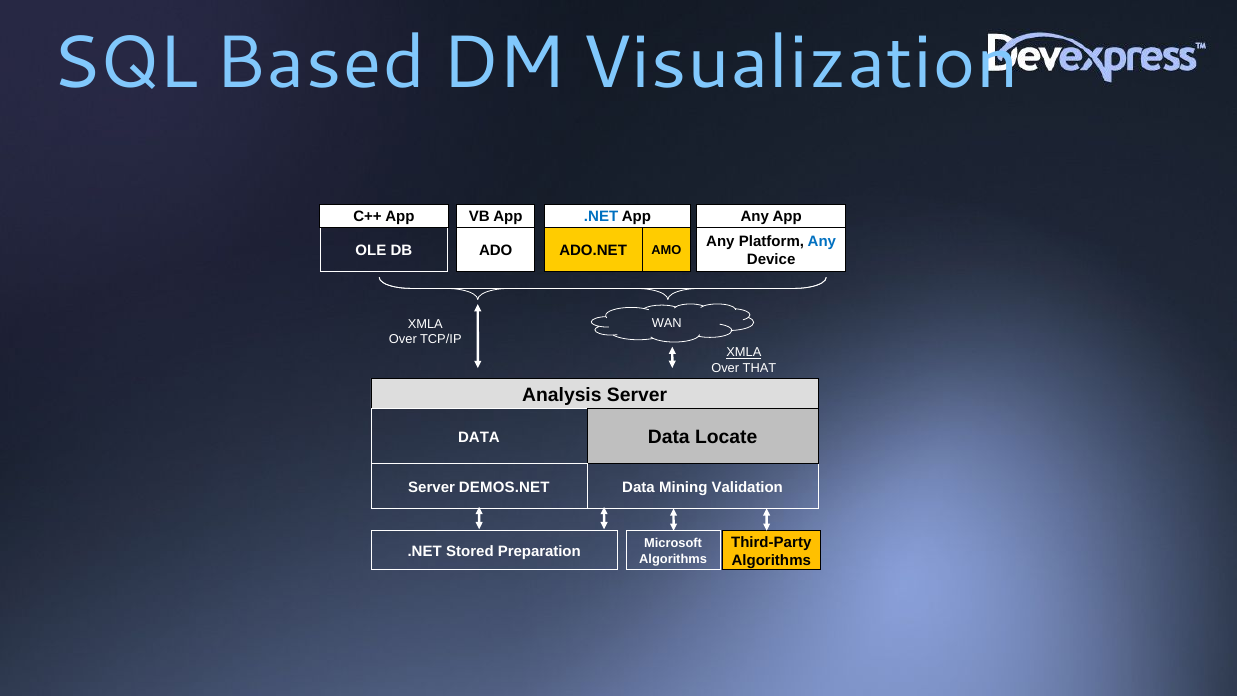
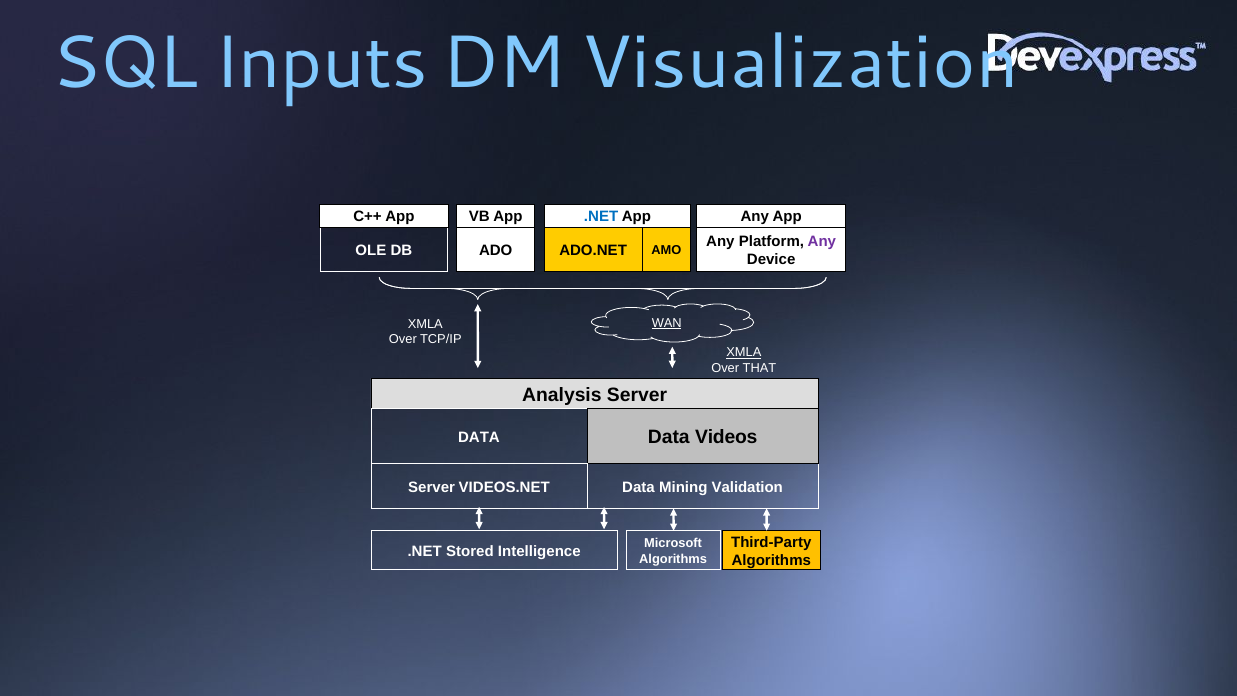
Based: Based -> Inputs (321, 63)
Any colour: blue -> purple (822, 241)
WAN underline: none -> present (667, 323)
Locate: Locate -> Videos (726, 437)
DEMOS.NET: DEMOS.NET -> VIDEOS.NET (504, 487)
Preparation: Preparation -> Intelligence (539, 551)
